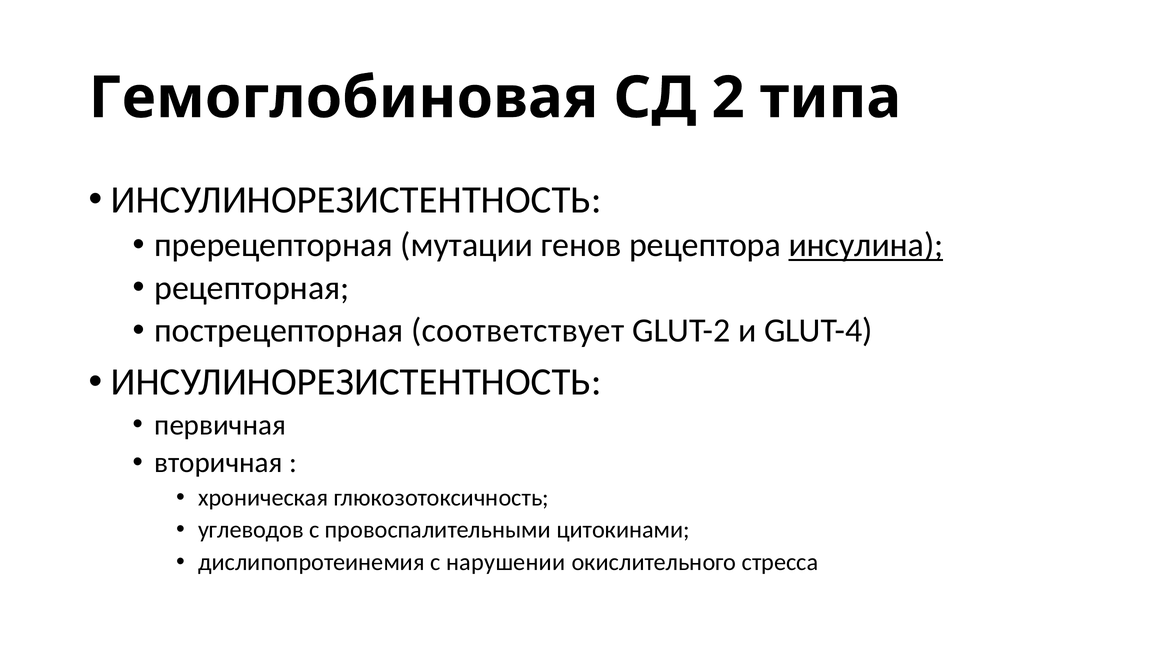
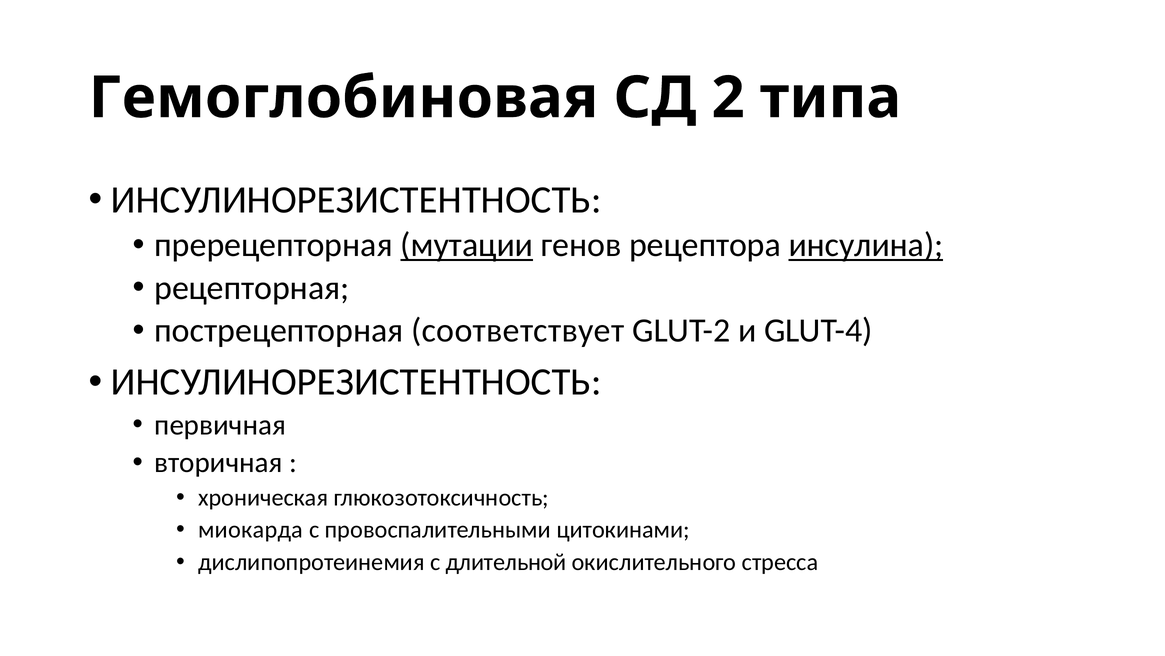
мутации underline: none -> present (467, 245)
углеводов: углеводов -> миокарда (251, 529)
нарушении: нарушении -> длительной (506, 562)
